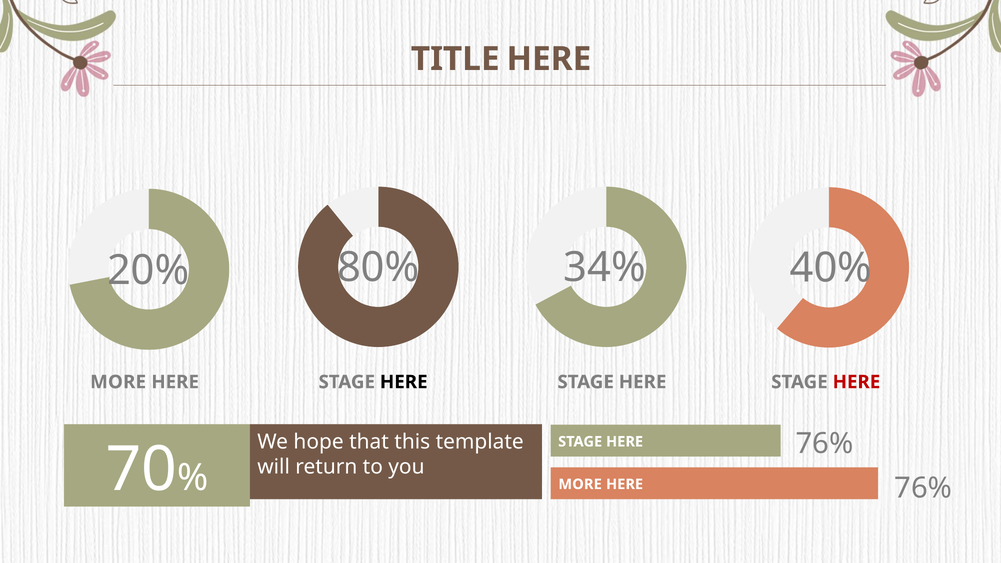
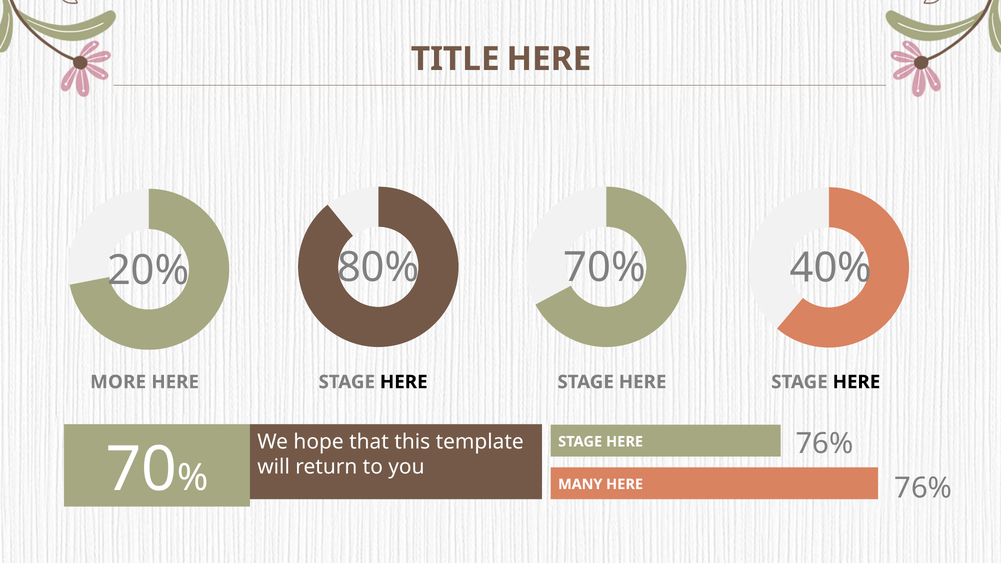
34%: 34% -> 70% (605, 267)
HERE colour: red -> black (856, 382)
MORE: MORE -> MANY (580, 485)
